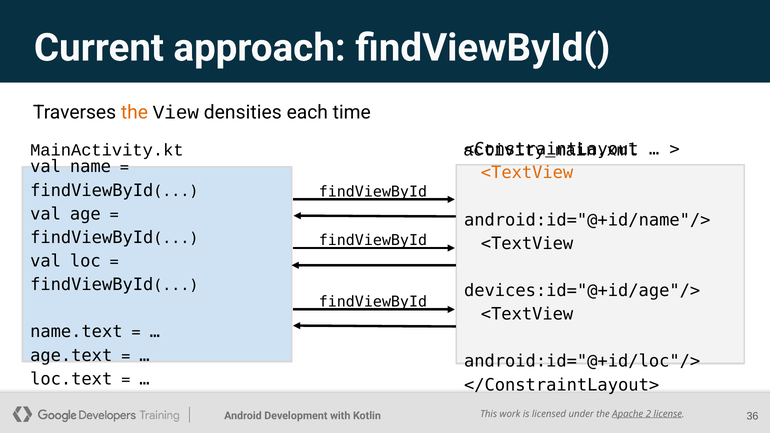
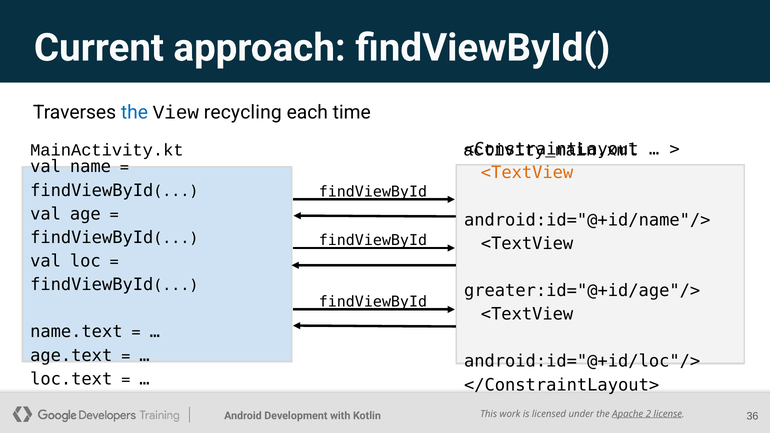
the colour: orange -> blue (134, 112)
densities: densities -> recycling (243, 112)
devices:id="@+id/age"/>: devices:id="@+id/age"/> -> greater:id="@+id/age"/> (582, 291)
